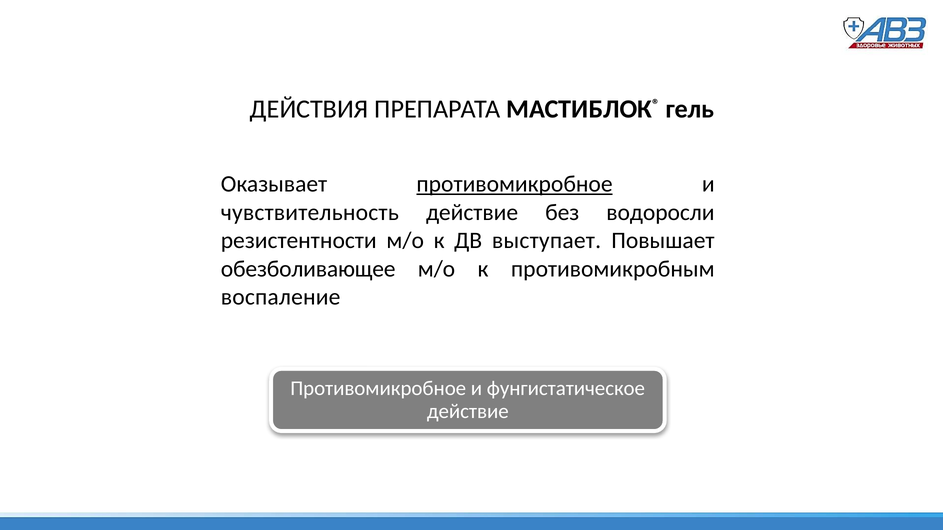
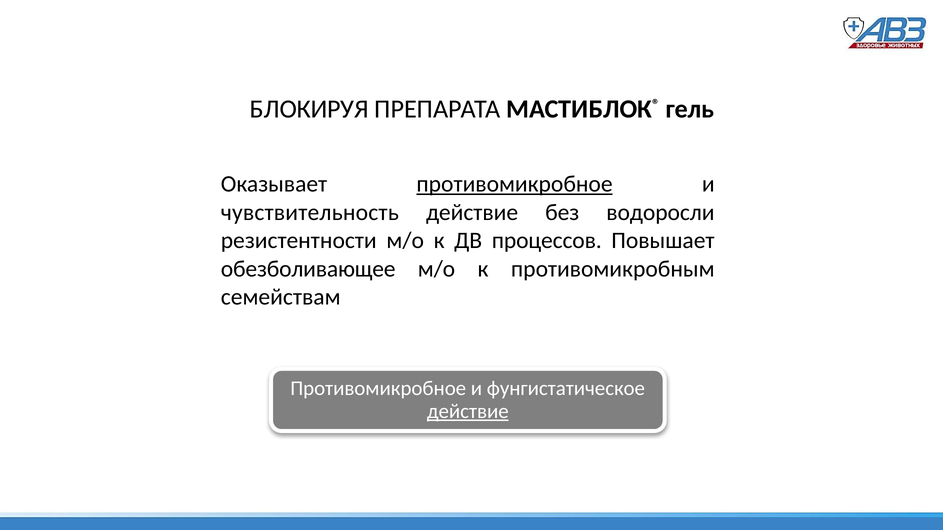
ДЕЙСТВИЯ: ДЕЙСТВИЯ -> БЛОКИРУЯ (309, 109)
выступает: выступает -> процессов (547, 241)
воспаление: воспаление -> семействам (281, 297)
действие underline: none -> present (468, 412)
